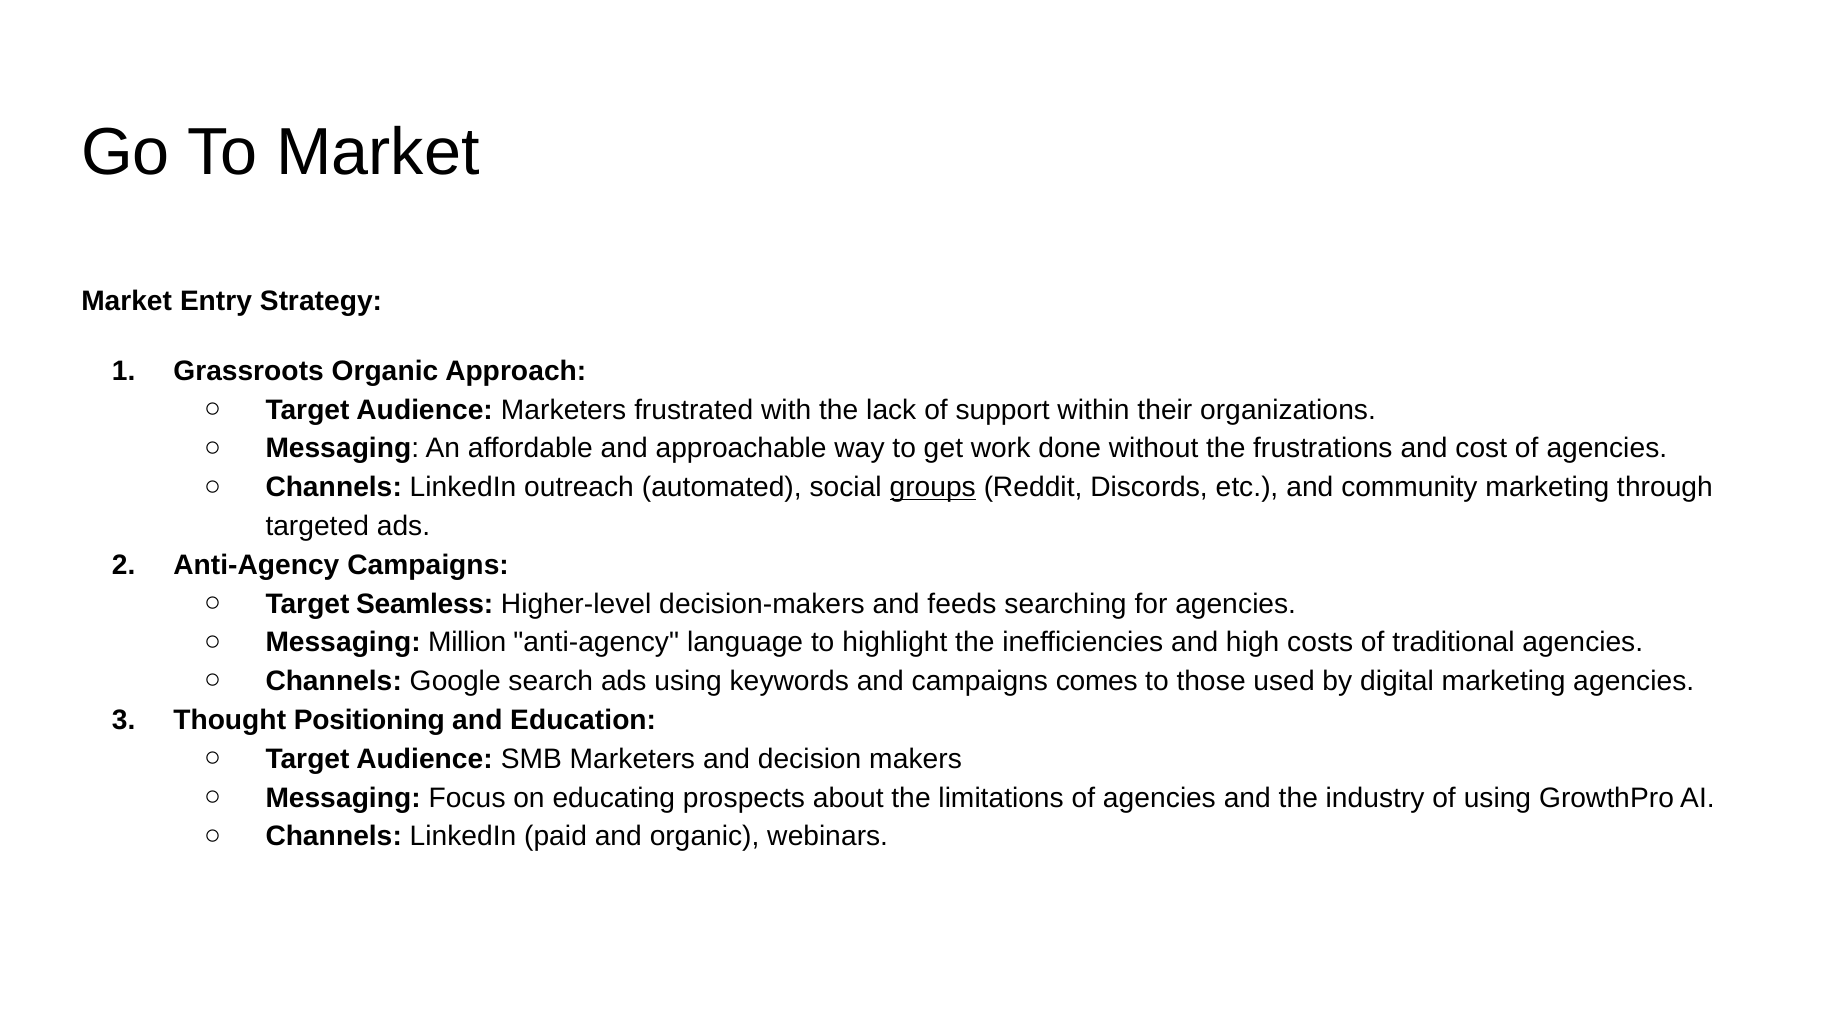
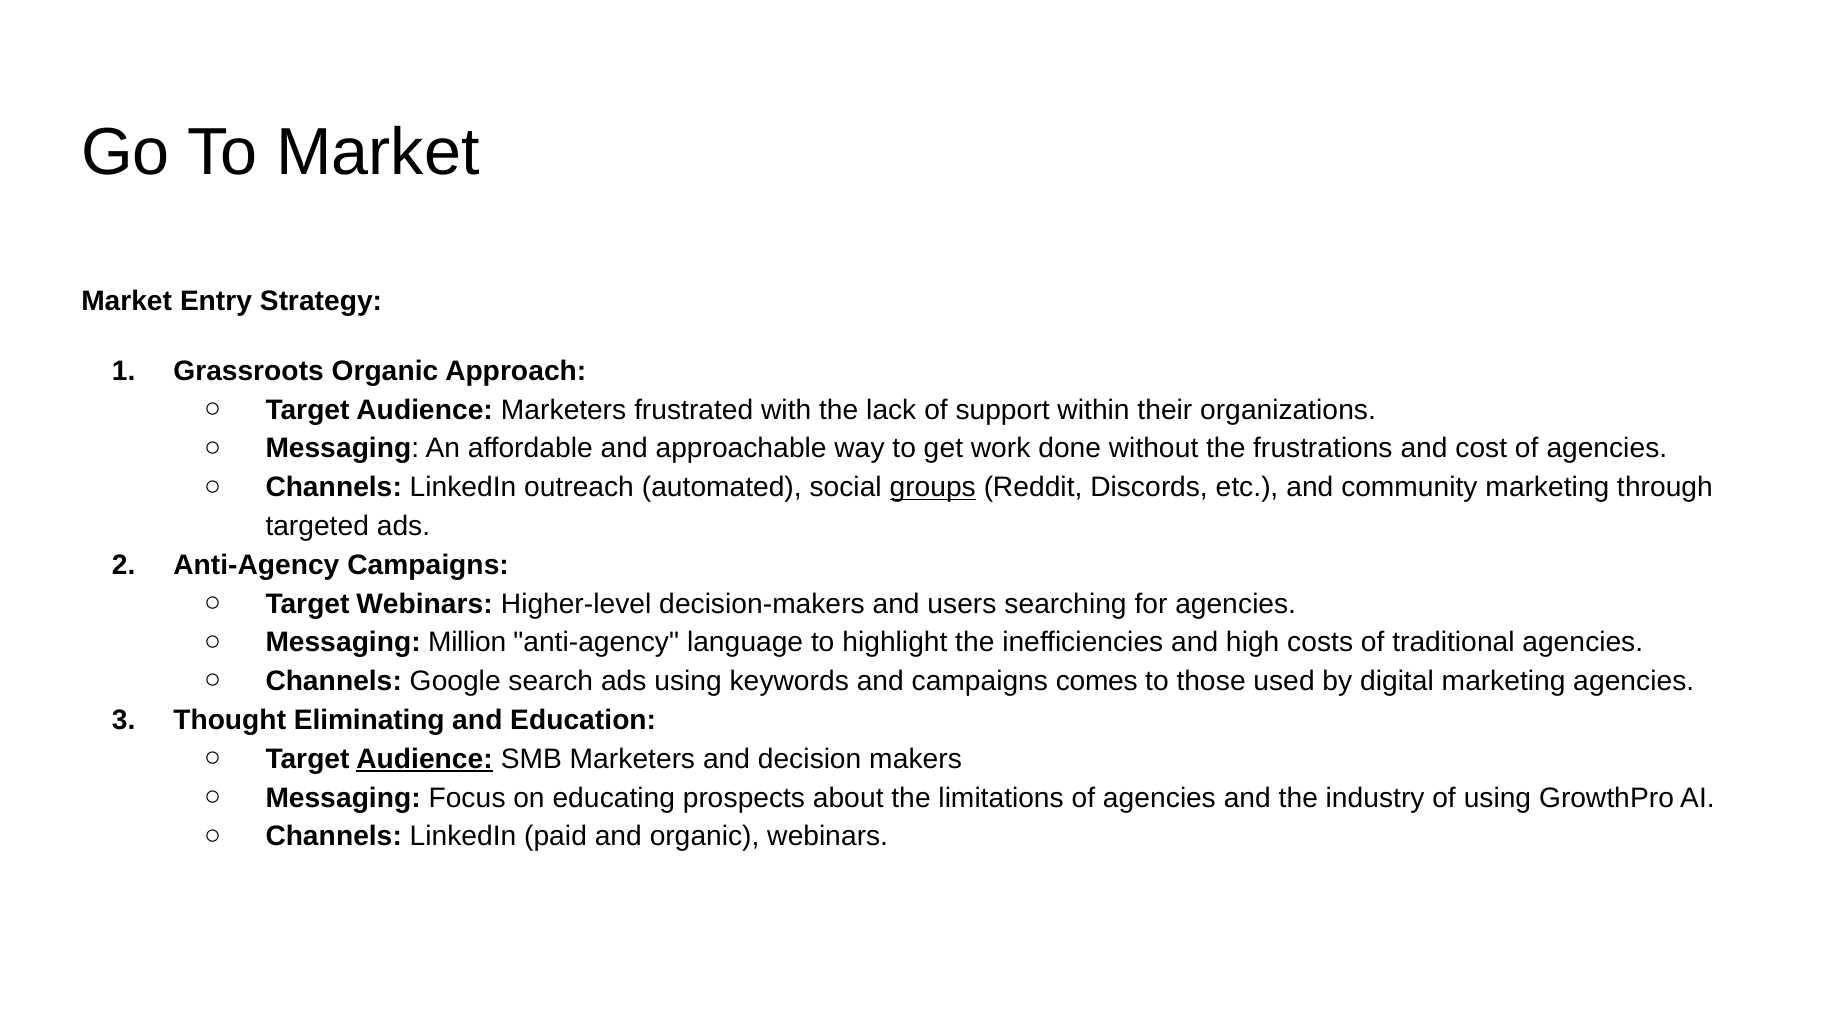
Target Seamless: Seamless -> Webinars (425, 604)
feeds: feeds -> users (962, 604)
Positioning: Positioning -> Eliminating (369, 721)
Audience underline: none -> present (425, 760)
